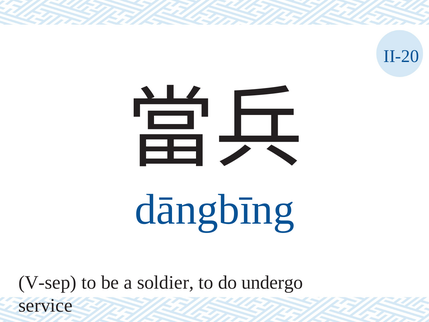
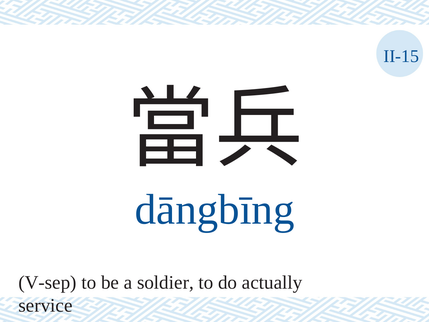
II-20: II-20 -> II-15 (401, 56)
undergo: undergo -> actually (272, 282)
